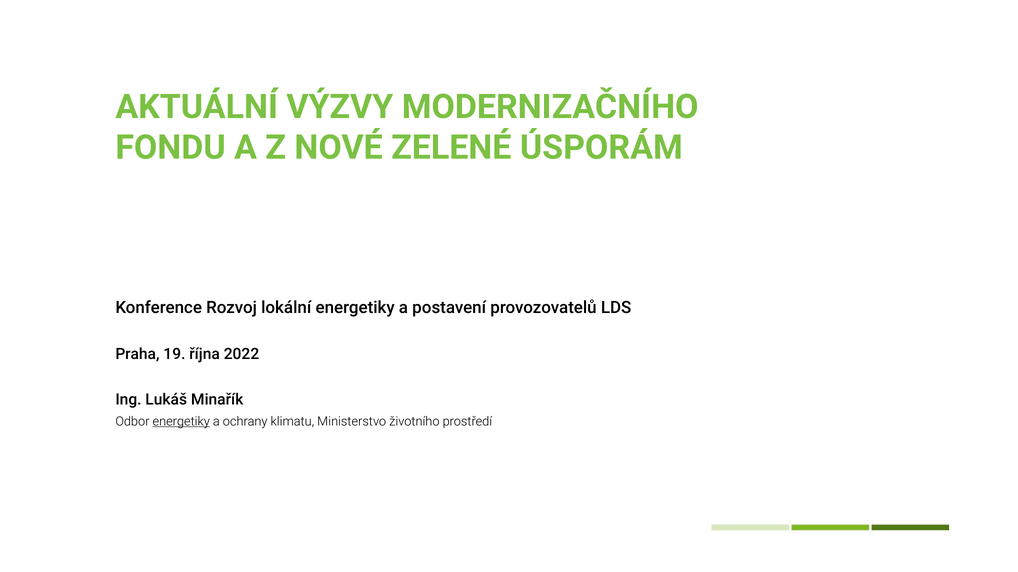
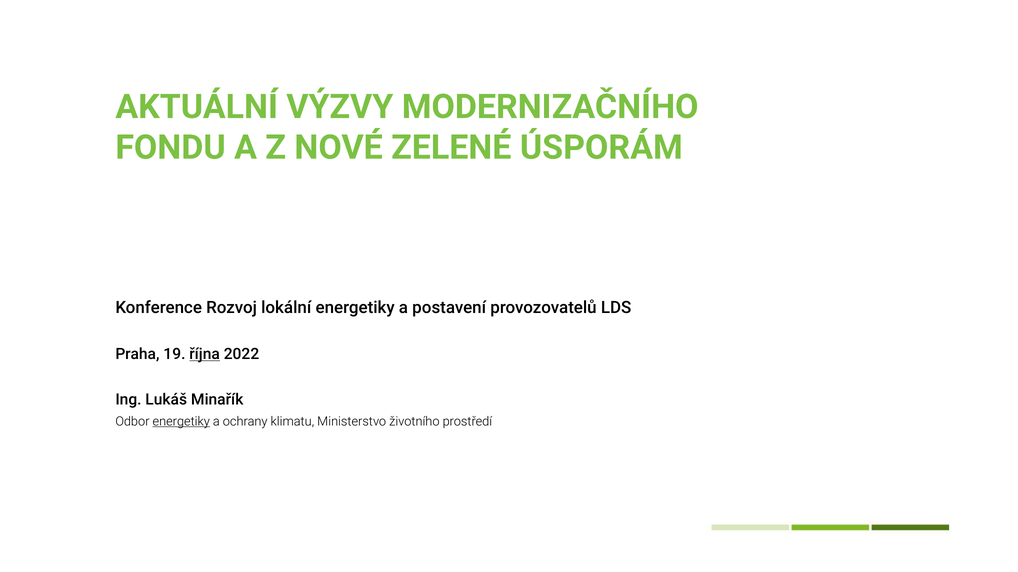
října underline: none -> present (205, 354)
